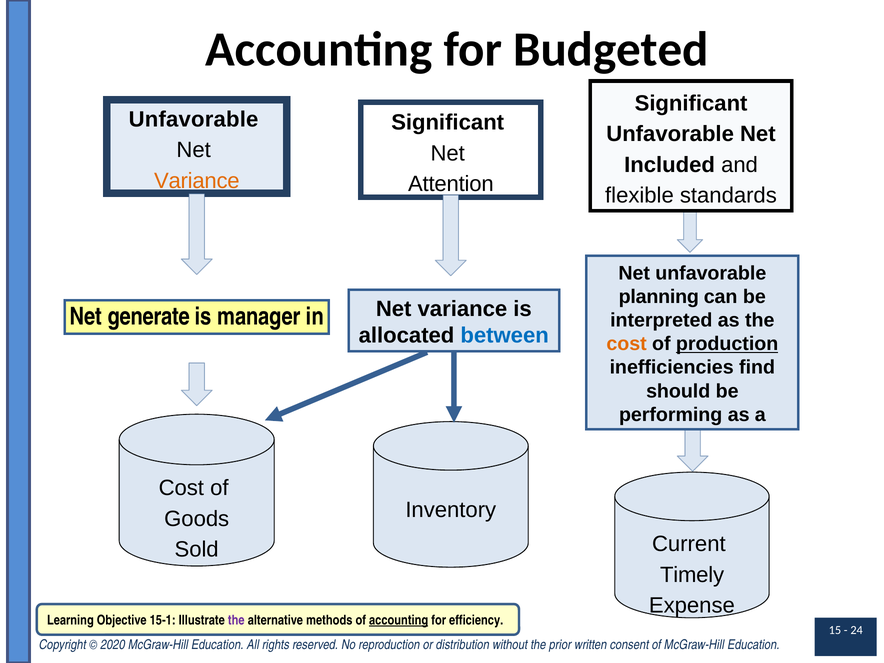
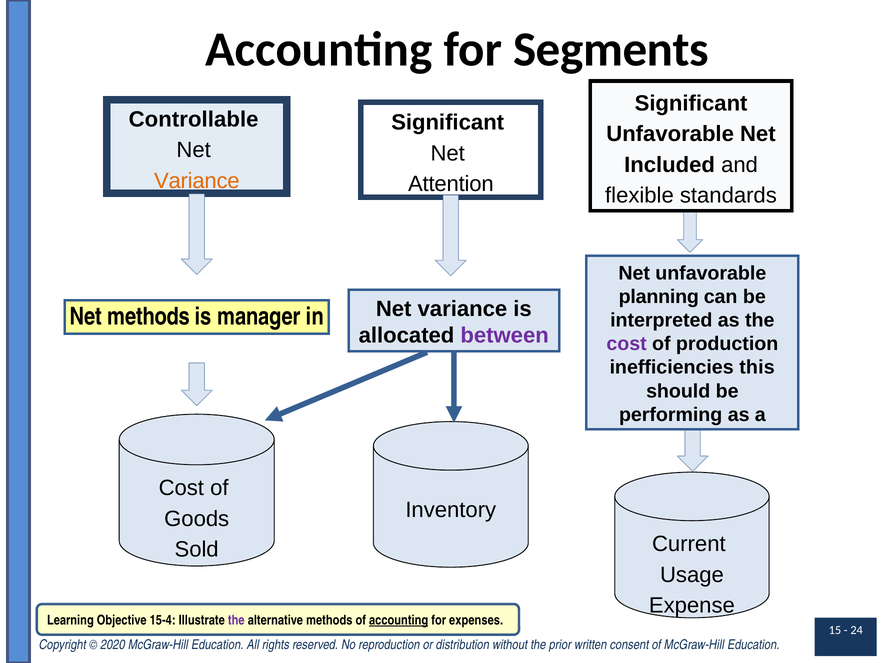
Budgeted: Budgeted -> Segments (611, 50)
Unfavorable: Unfavorable -> Controllable (194, 119)
Net generate: generate -> methods (149, 317)
between colour: blue -> purple (505, 335)
cost colour: orange -> purple (627, 344)
production underline: present -> none (727, 344)
find: find -> this (757, 368)
Timely: Timely -> Usage (692, 575)
15-1: 15-1 -> 15-4 (163, 620)
efficiency: efficiency -> expenses (476, 620)
